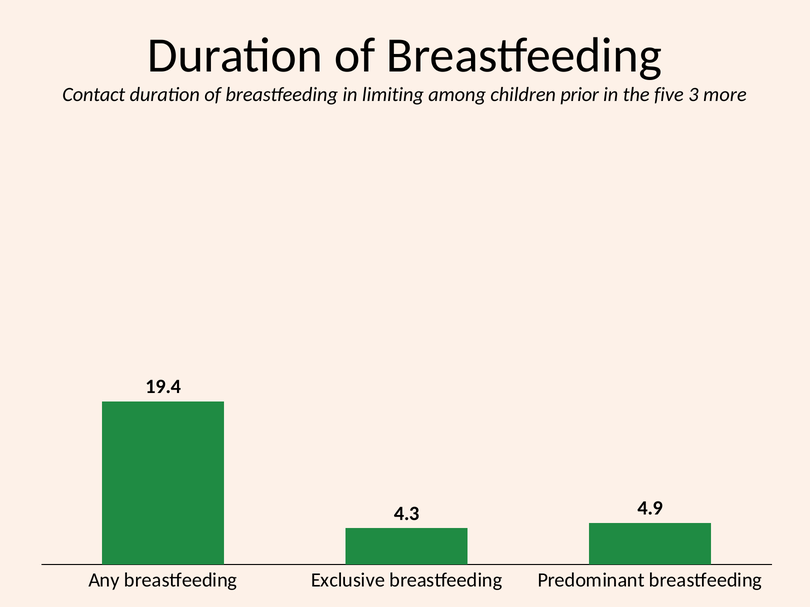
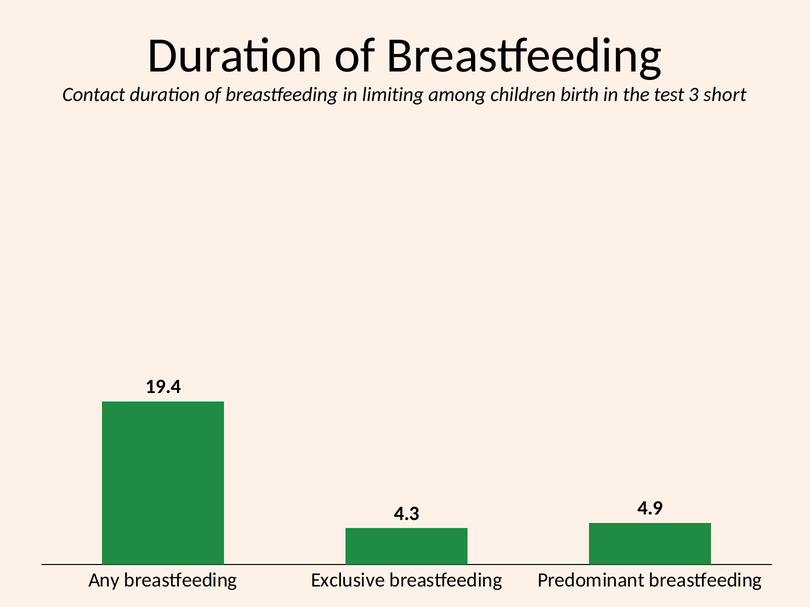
prior: prior -> birth (580, 95)
five: five -> test (669, 95)
more: more -> short (725, 95)
